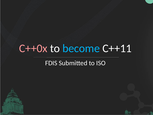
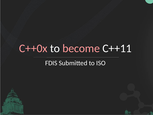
become colour: light blue -> pink (81, 48)
